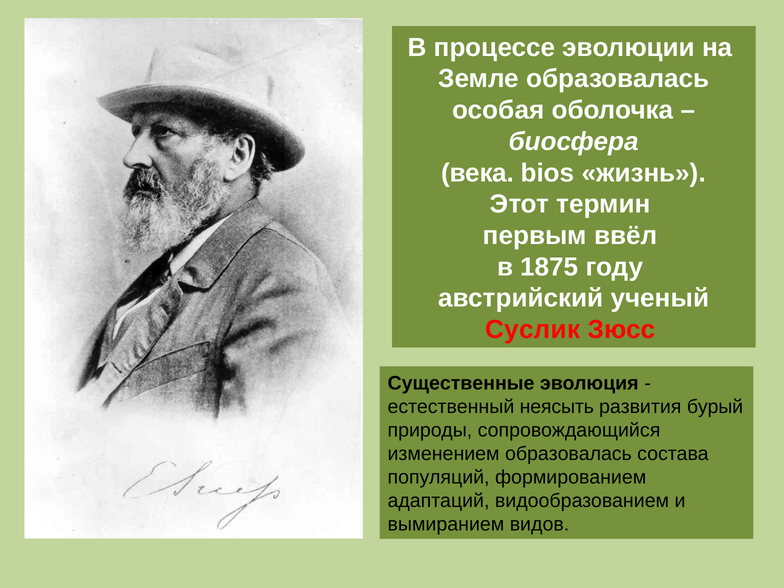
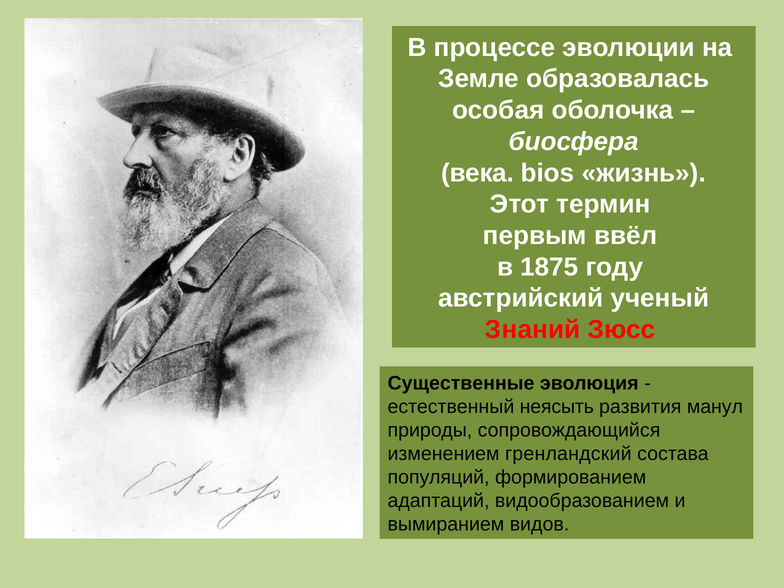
Суслик: Суслик -> Знаний (533, 330)
бурый: бурый -> манул (715, 407)
изменением образовалась: образовалась -> гренландский (568, 454)
